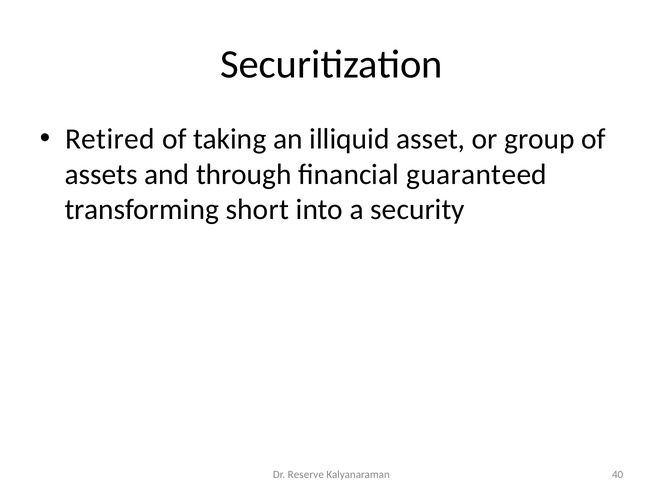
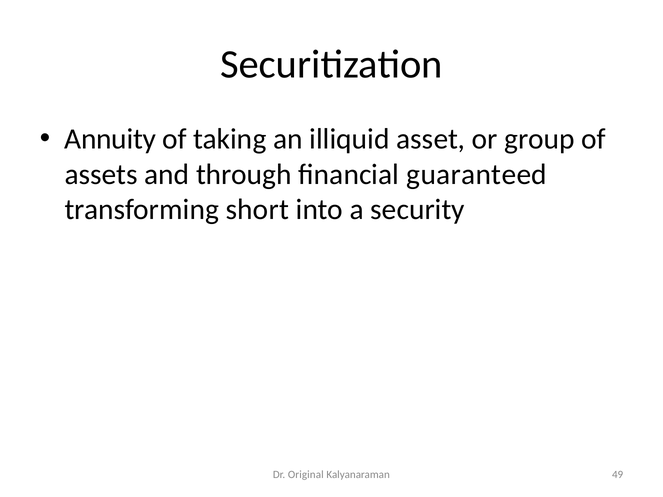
Retired: Retired -> Annuity (110, 139)
Reserve: Reserve -> Original (306, 475)
40: 40 -> 49 (618, 475)
